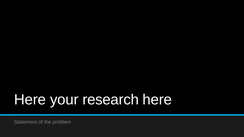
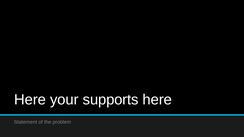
research: research -> supports (111, 100)
